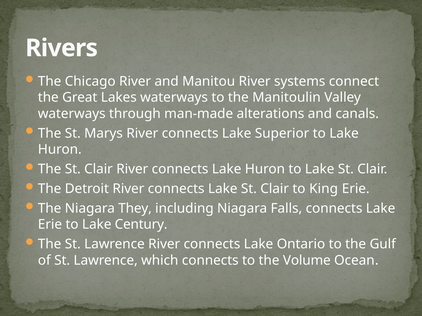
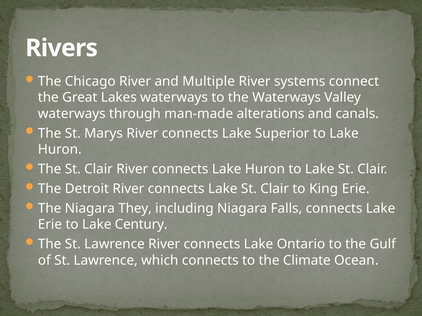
Manitou: Manitou -> Multiple (209, 81)
the Manitoulin: Manitoulin -> Waterways (287, 98)
Volume: Volume -> Climate (307, 261)
